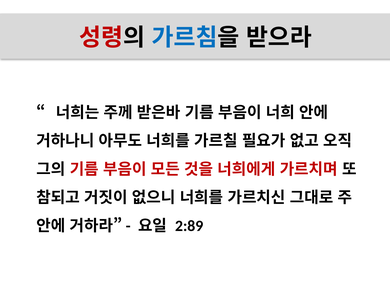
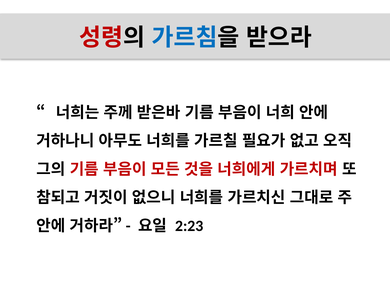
2:89: 2:89 -> 2:23 (189, 226)
